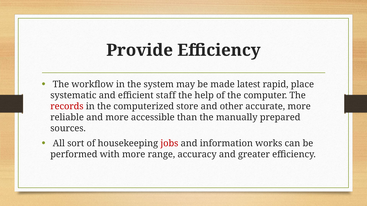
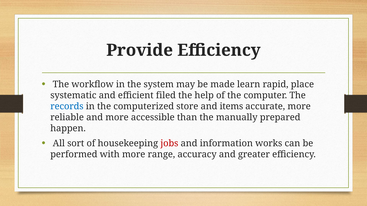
latest: latest -> learn (249, 84)
staff: staff -> filed (166, 96)
records colour: red -> blue (67, 107)
other: other -> items (231, 107)
sources: sources -> happen (68, 129)
